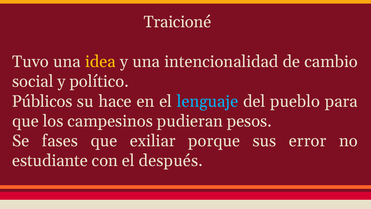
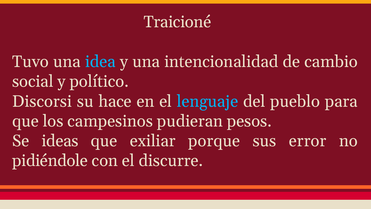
idea colour: yellow -> light blue (100, 62)
Públicos: Públicos -> Discorsi (42, 101)
fases: fases -> ideas (60, 141)
estudiante: estudiante -> pidiéndole (50, 161)
después: después -> discurre (171, 161)
